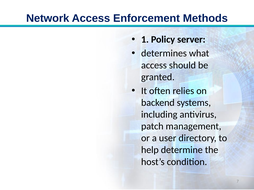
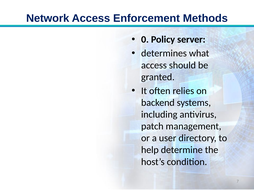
1: 1 -> 0 (145, 40)
